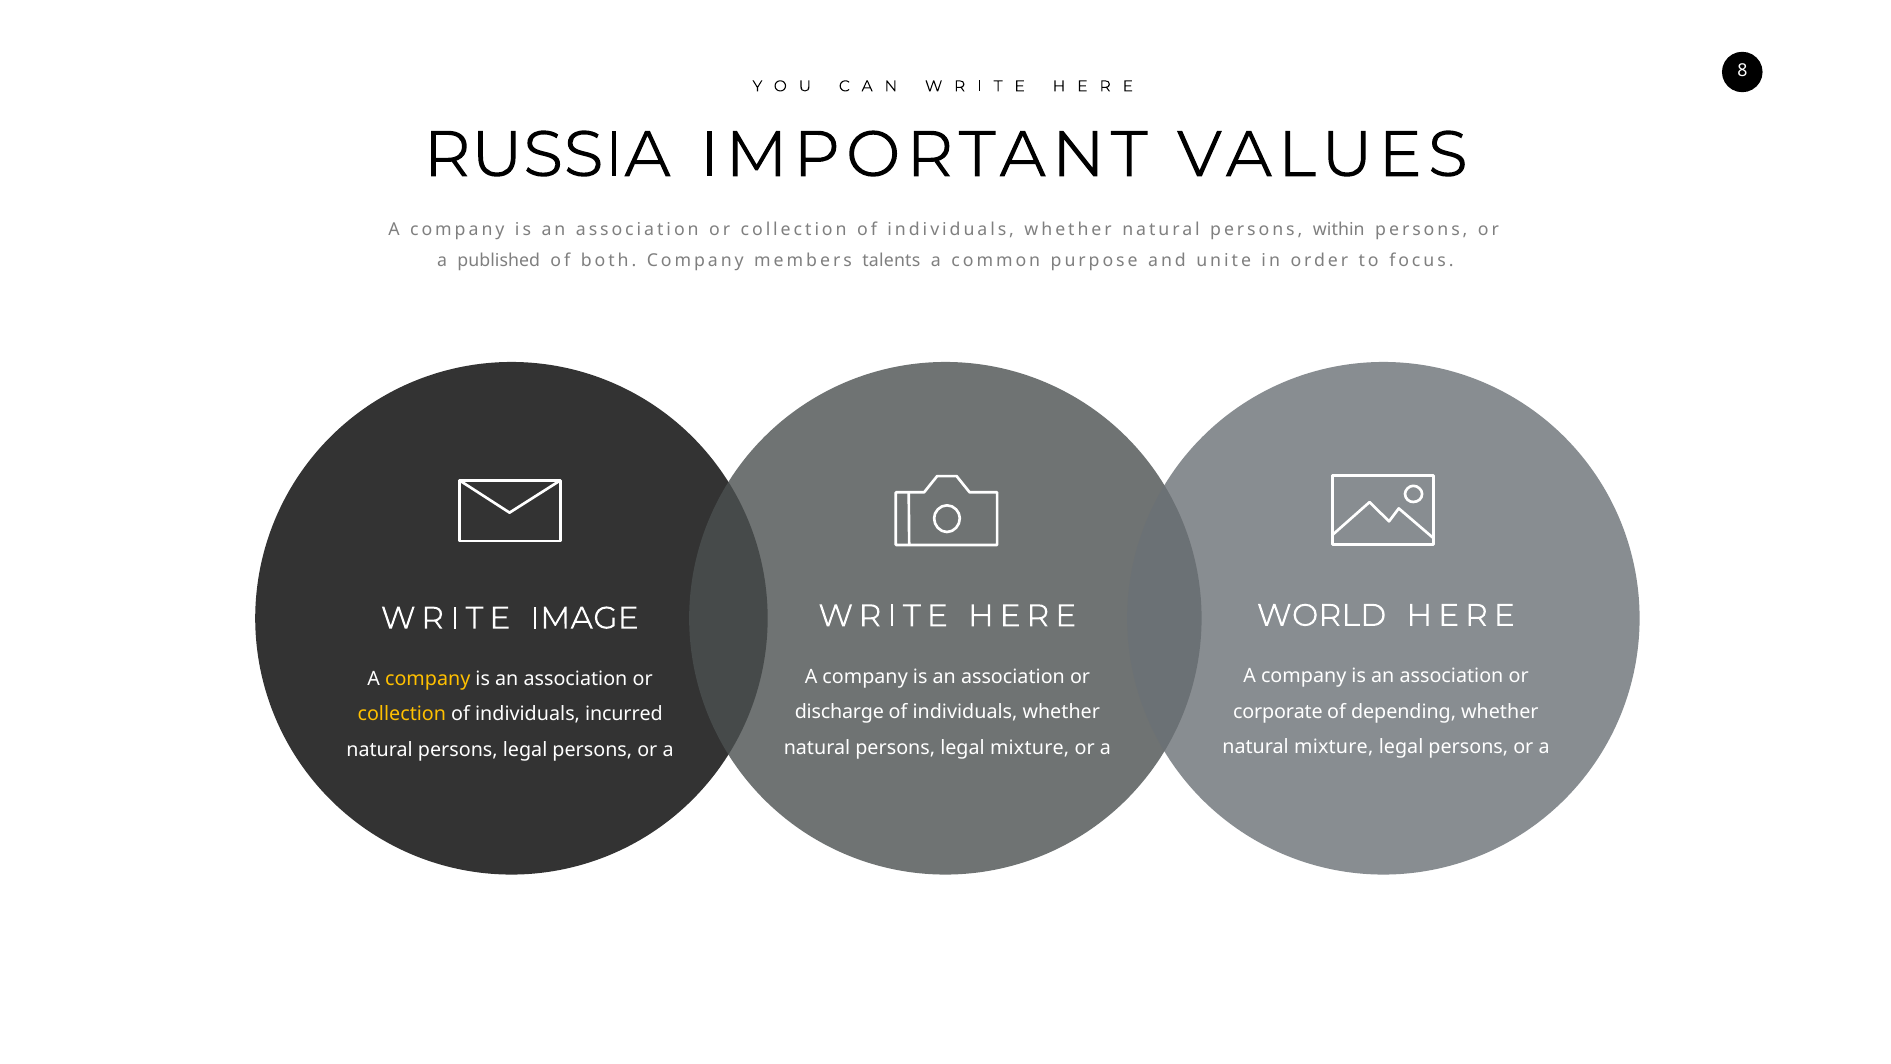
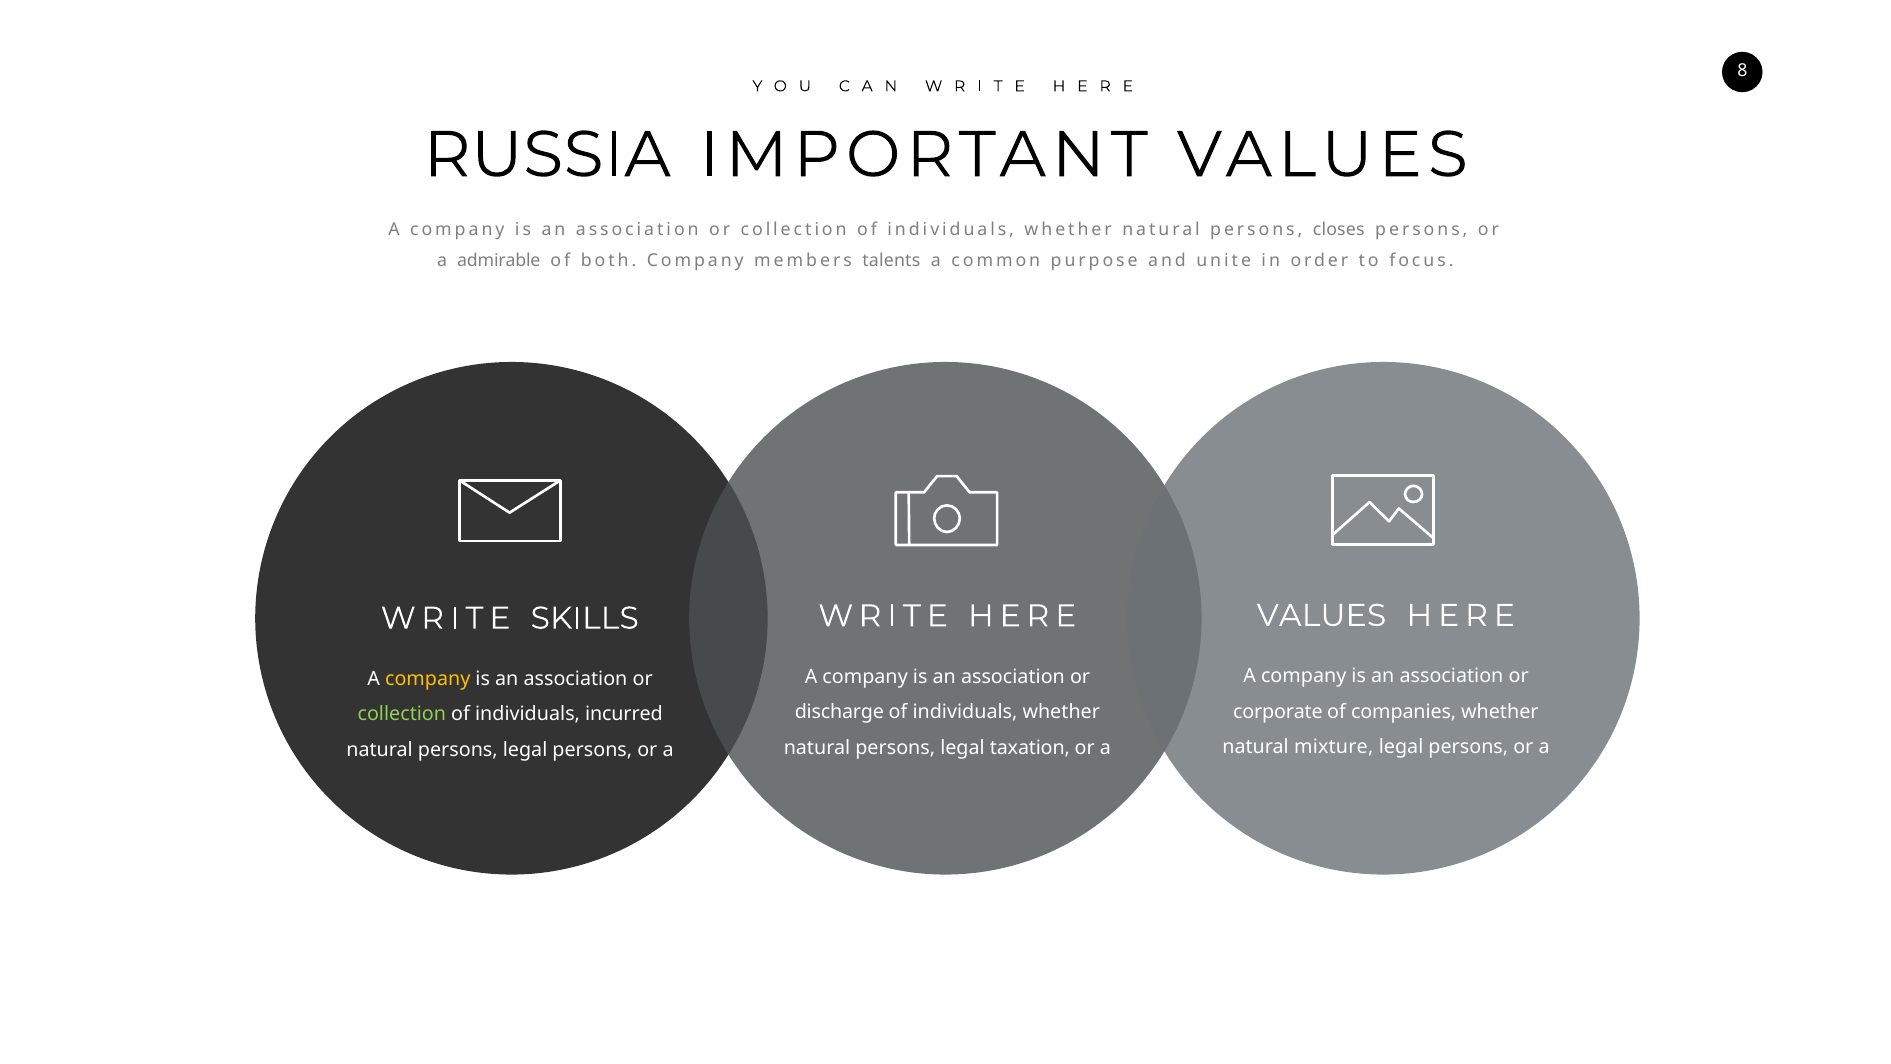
within: within -> closes (1339, 229)
published: published -> admirable (499, 261)
WORLD: WORLD -> VALUES (1322, 616)
IMAGE: IMAGE -> SKILLS (585, 618)
depending: depending -> companies (1404, 712)
collection colour: yellow -> light green (402, 714)
legal mixture: mixture -> taxation (1030, 748)
